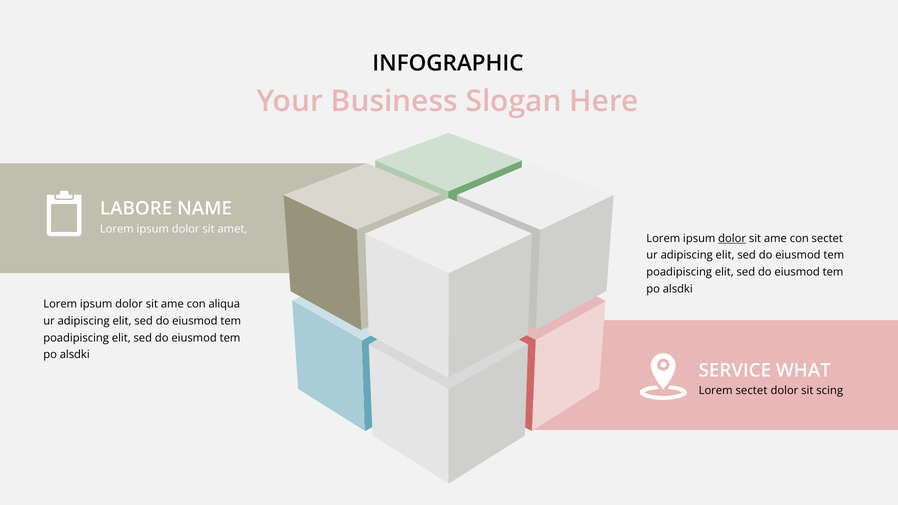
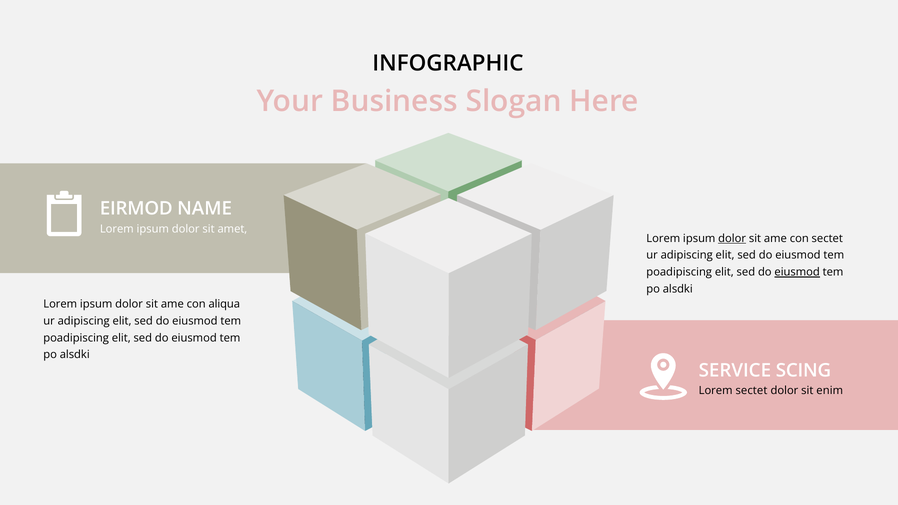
LABORE: LABORE -> EIRMOD (136, 209)
eiusmod underline: none -> present (797, 272)
WHAT: WHAT -> SCING (803, 370)
scing: scing -> enim (830, 391)
